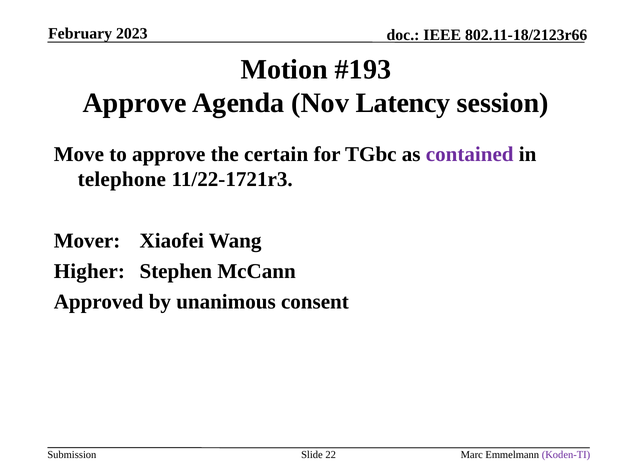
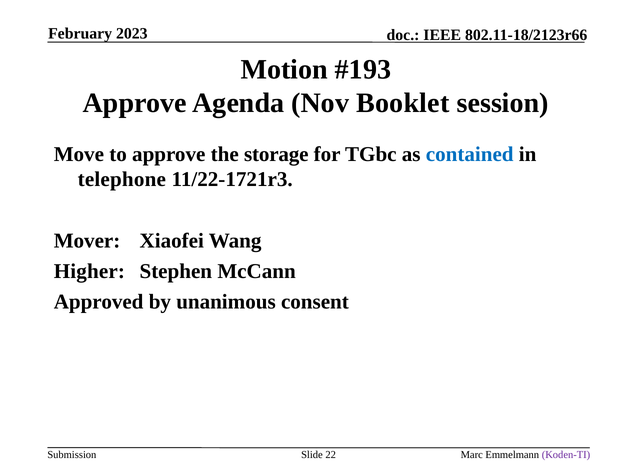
Latency: Latency -> Booklet (403, 103)
certain: certain -> storage (276, 154)
contained colour: purple -> blue (470, 154)
